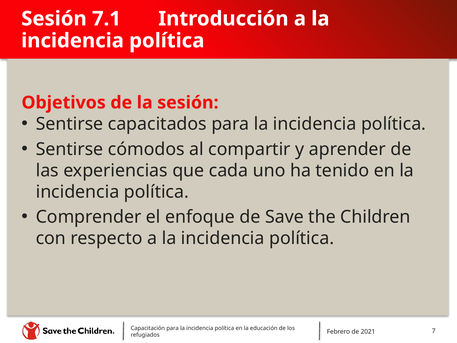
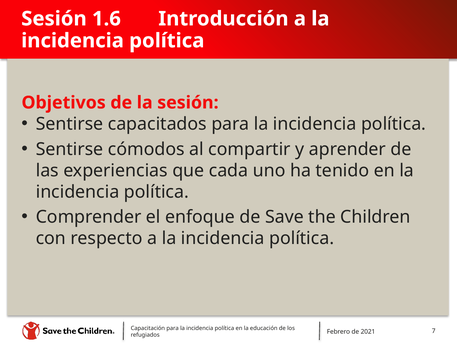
7.1: 7.1 -> 1.6 (106, 19)
